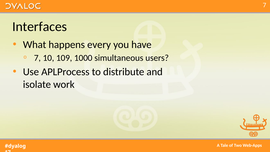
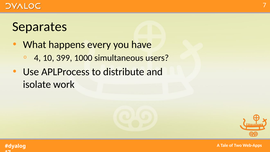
Interfaces: Interfaces -> Separates (40, 27)
7: 7 -> 4 (37, 58)
109: 109 -> 399 (64, 58)
